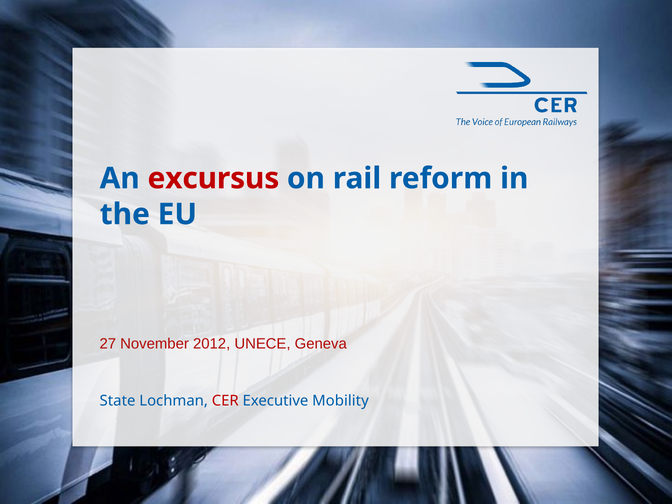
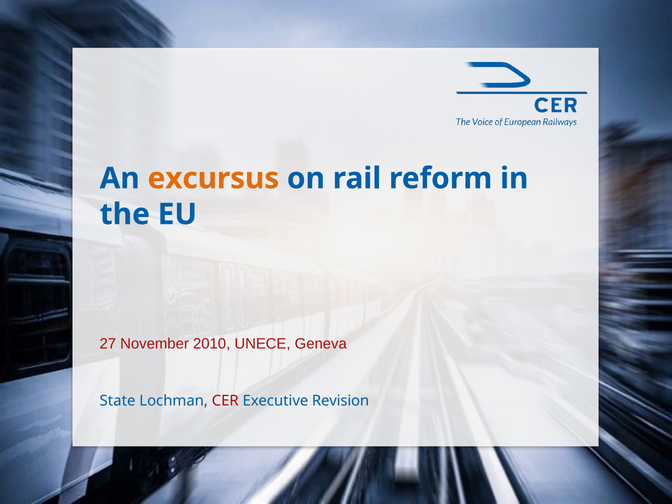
excursus colour: red -> orange (213, 178)
2012: 2012 -> 2010 (212, 344)
Mobility: Mobility -> Revision (341, 401)
